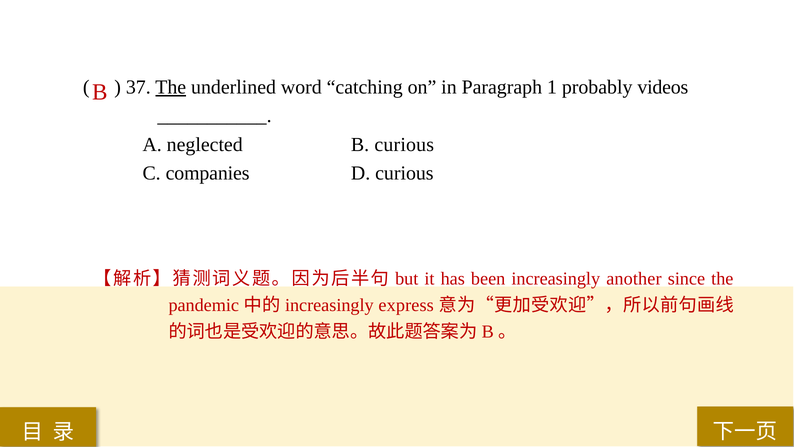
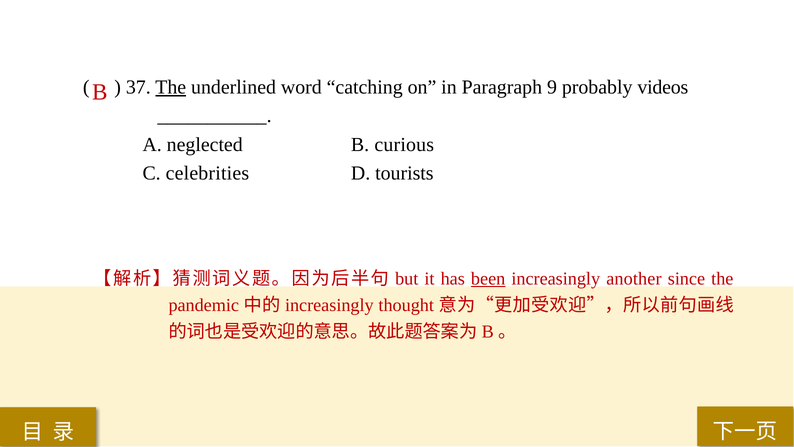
1: 1 -> 9 (552, 87)
companies: companies -> celebrities (207, 173)
D curious: curious -> tourists (404, 173)
been underline: none -> present (488, 279)
express: express -> thought (406, 305)
